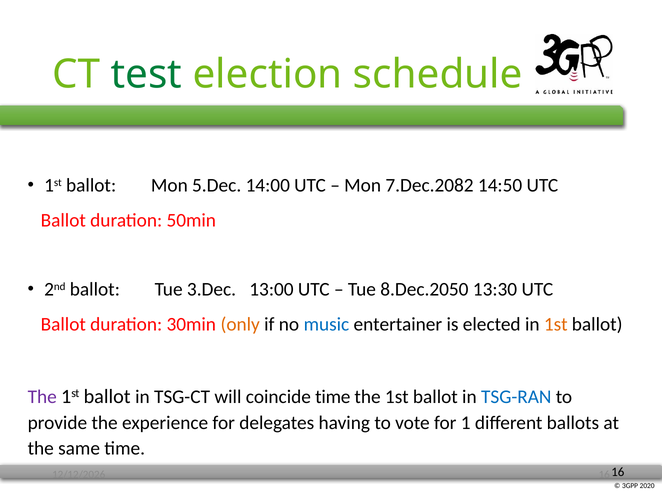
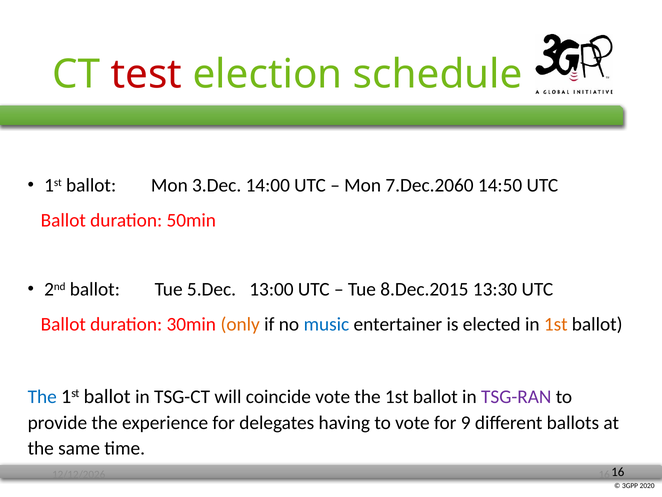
test colour: green -> red (146, 74)
5.Dec: 5.Dec -> 3.Dec (217, 185)
7.Dec.2082: 7.Dec.2082 -> 7.Dec.2060 (430, 185)
3.Dec: 3.Dec -> 5.Dec (212, 289)
8.Dec.2050: 8.Dec.2050 -> 8.Dec.2015 (424, 289)
The colour: purple -> blue (42, 397)
coincide time: time -> vote (333, 397)
TSG-RAN colour: blue -> purple (516, 397)
1: 1 -> 9 (466, 422)
